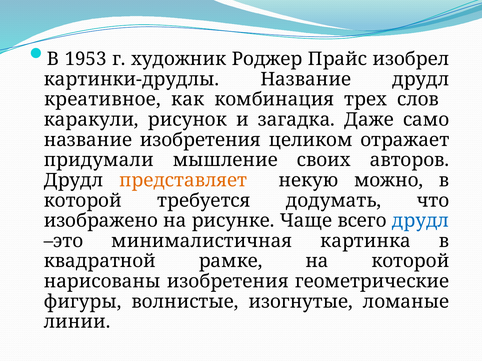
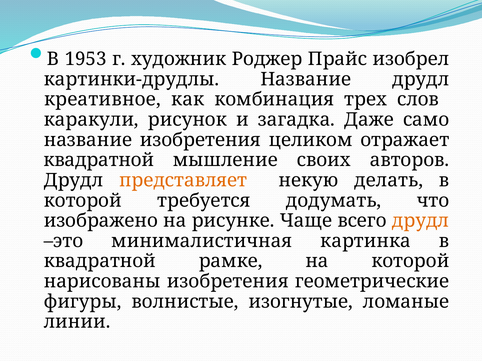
придумали: придумали -> квадратной (99, 160)
можно: можно -> делать (389, 181)
друдл colour: blue -> orange (421, 221)
